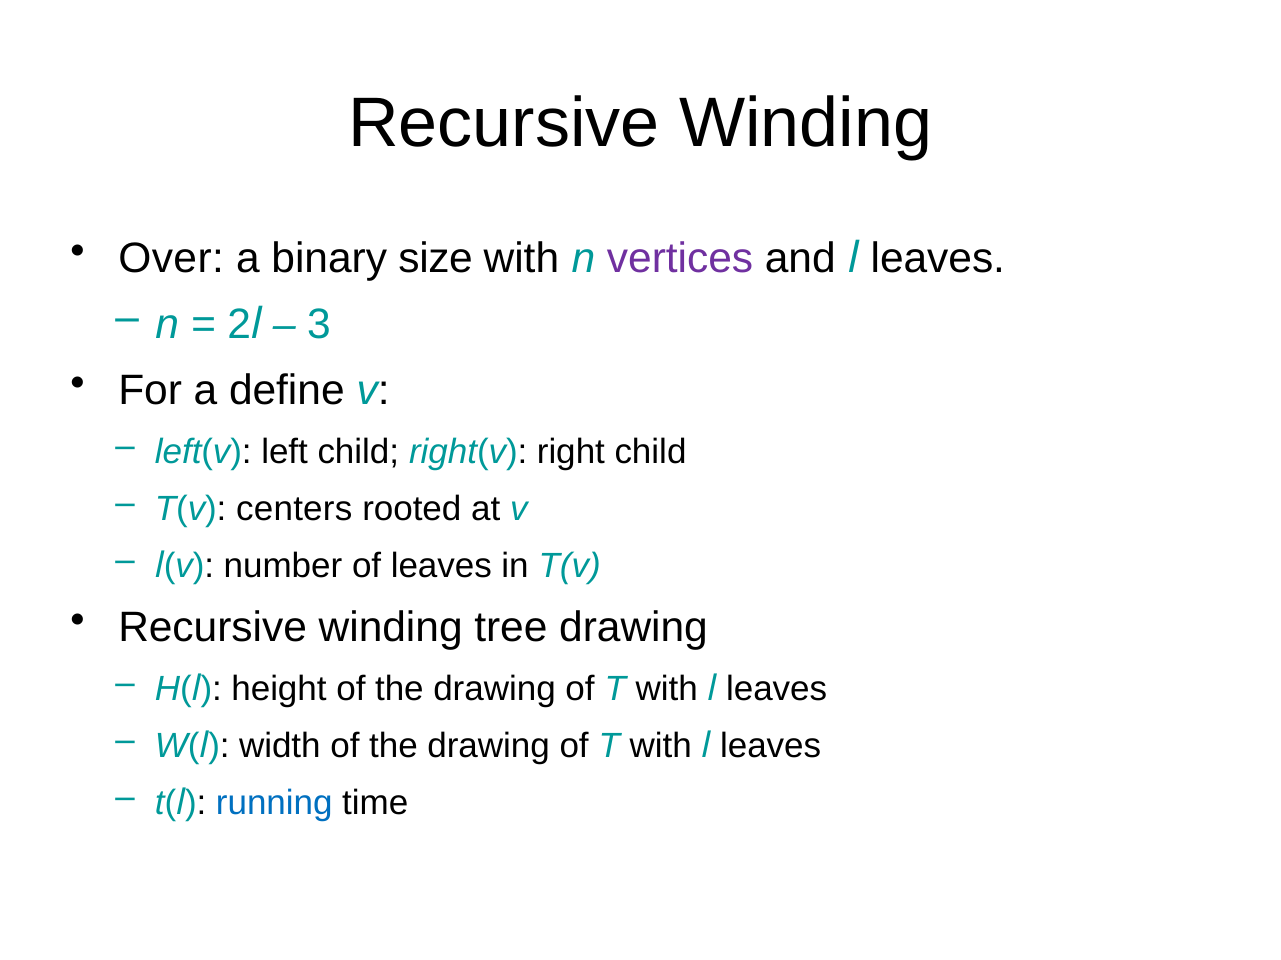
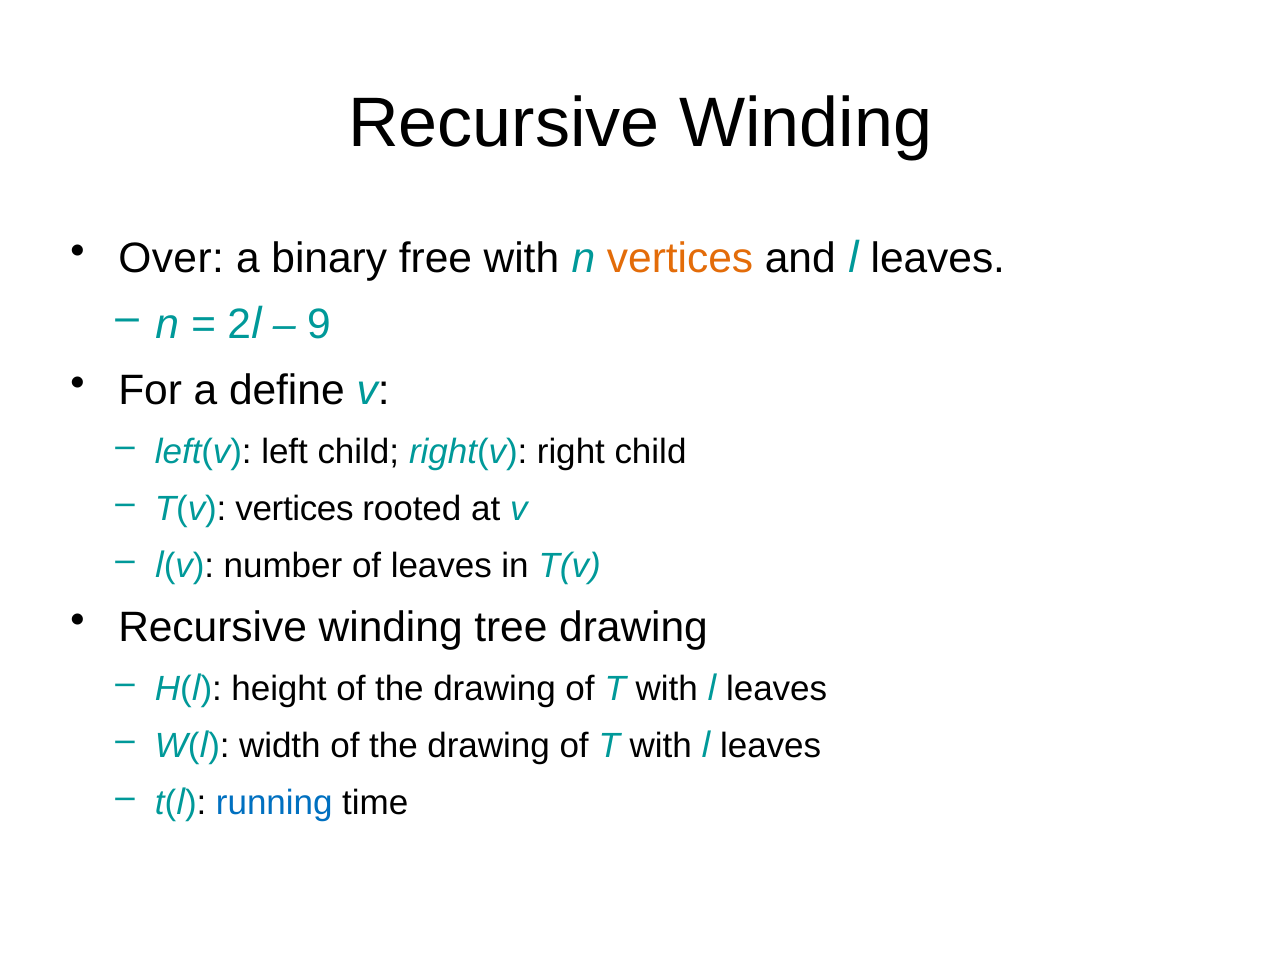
size: size -> free (435, 259)
vertices colour: purple -> orange (680, 259)
3: 3 -> 9 (319, 325)
T(v centers: centers -> vertices (295, 509)
